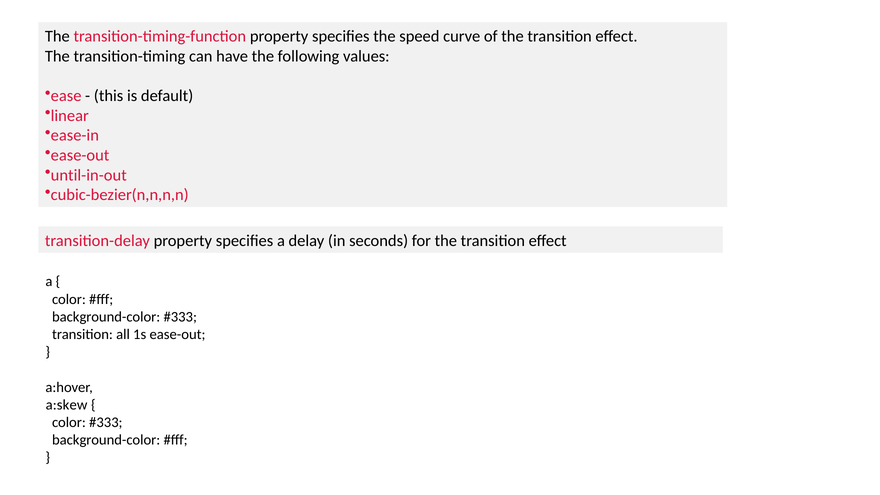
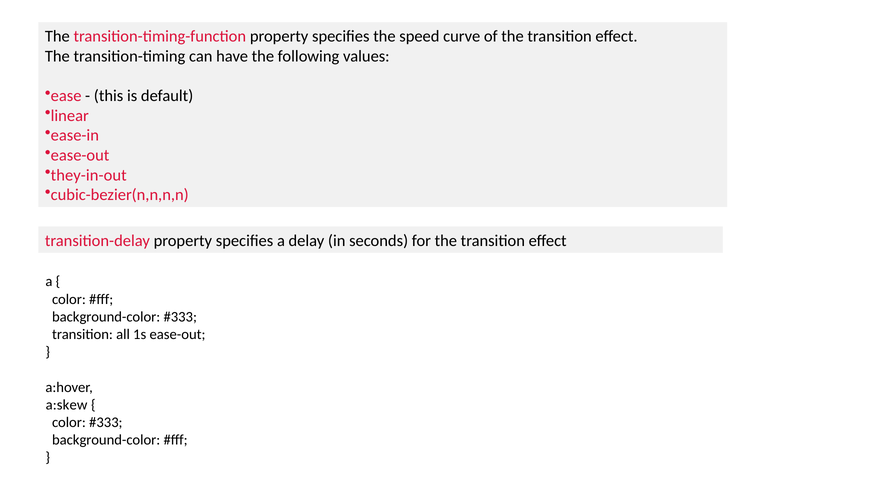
until-in-out: until-in-out -> they-in-out (89, 175)
